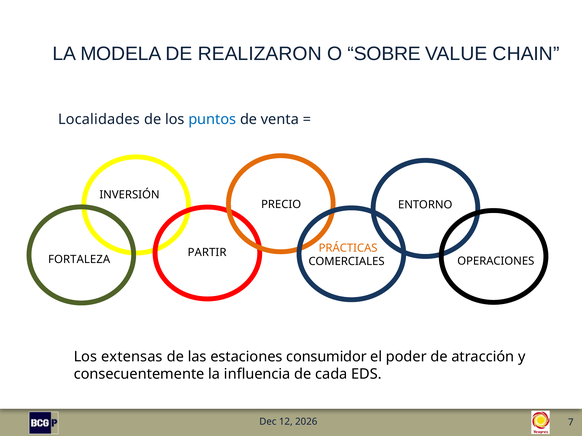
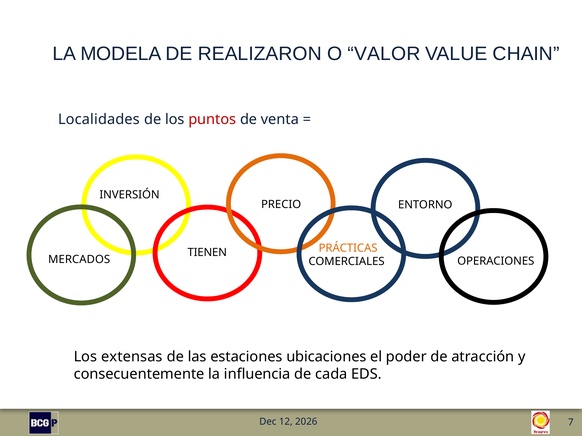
SOBRE: SOBRE -> VALOR (384, 54)
puntos colour: blue -> red (212, 119)
PARTIR: PARTIR -> TIENEN (207, 253)
FORTALEZA: FORTALEZA -> MERCADOS (79, 260)
consumidor: consumidor -> ubicaciones (326, 357)
